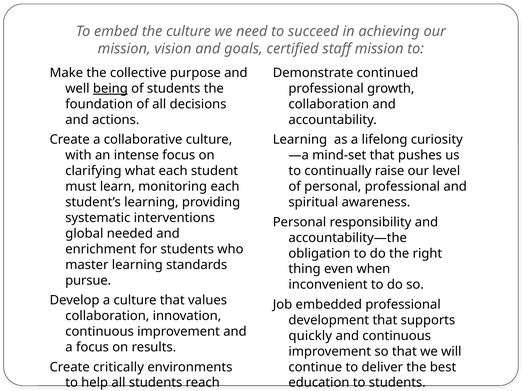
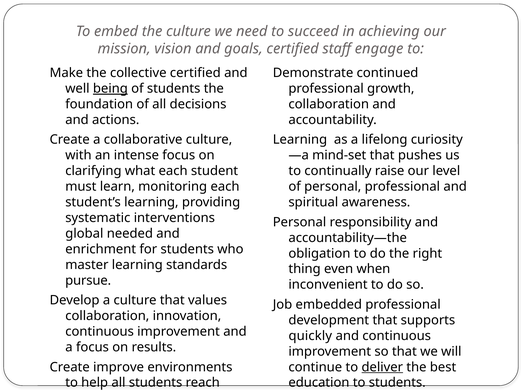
staff mission: mission -> engage (379, 49)
collective purpose: purpose -> certified (195, 73)
critically: critically -> improve (119, 368)
deliver underline: none -> present (382, 368)
